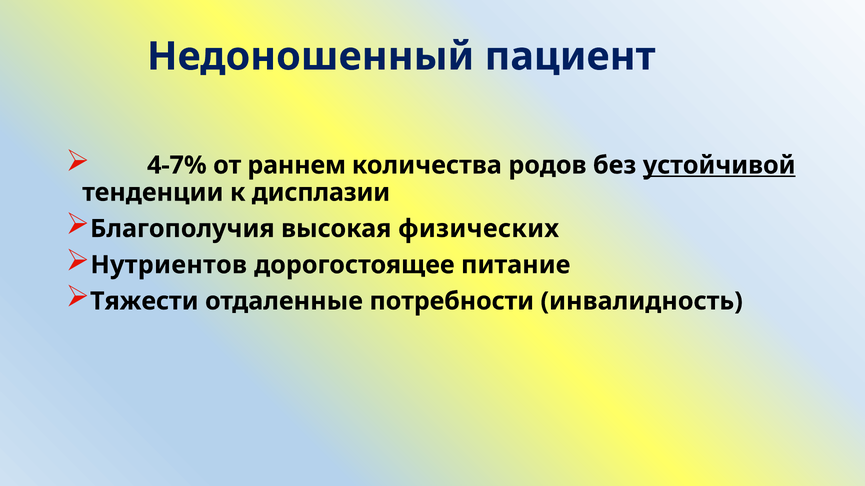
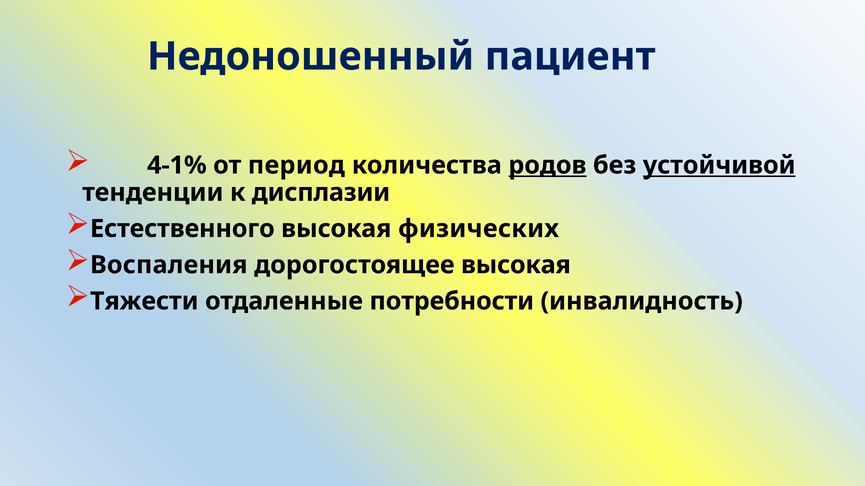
4-7%: 4-7% -> 4-1% (177, 165)
раннем: раннем -> период (296, 165)
родов underline: none -> present (547, 165)
Благополучия: Благополучия -> Естественного (182, 229)
Нутриентов: Нутриентов -> Воспаления (169, 265)
дорогостоящее питание: питание -> высокая (516, 265)
